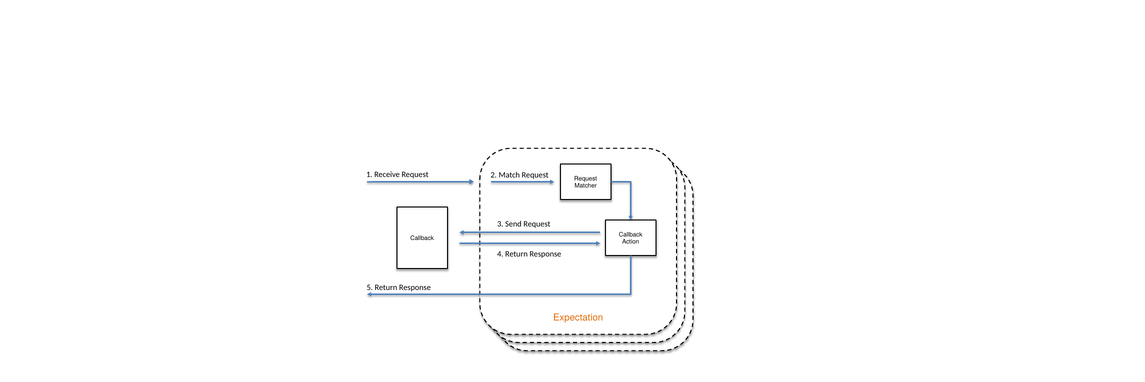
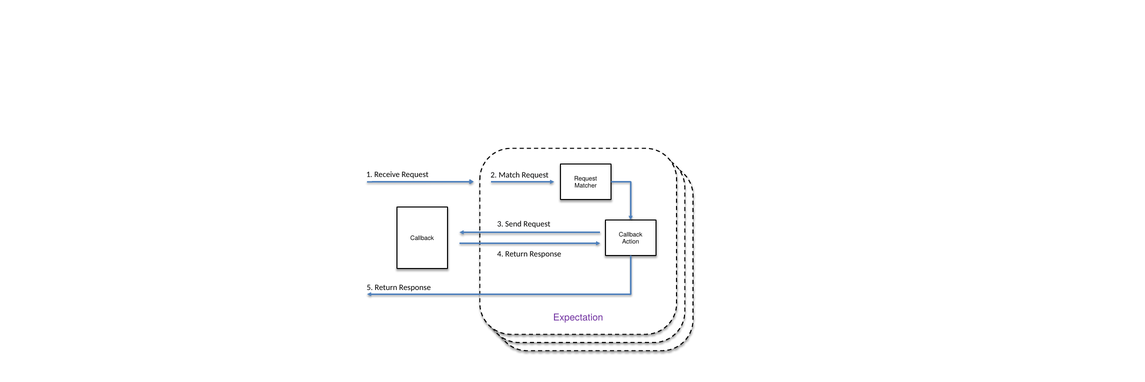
Expectation colour: orange -> purple (578, 318)
